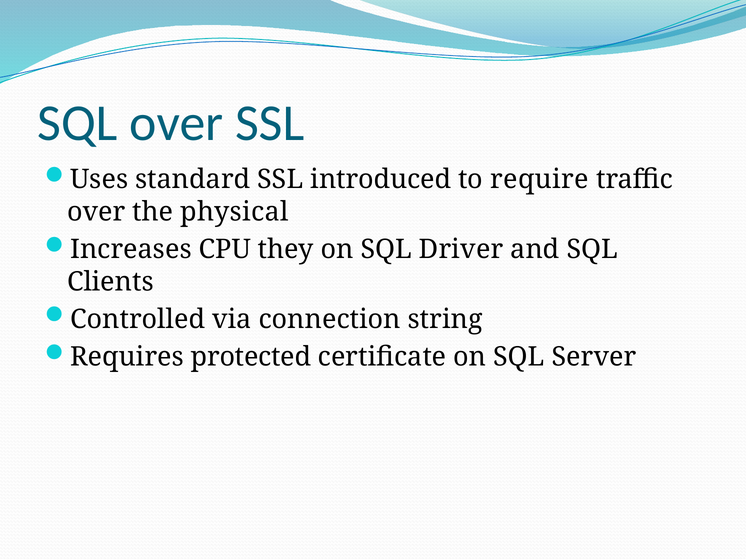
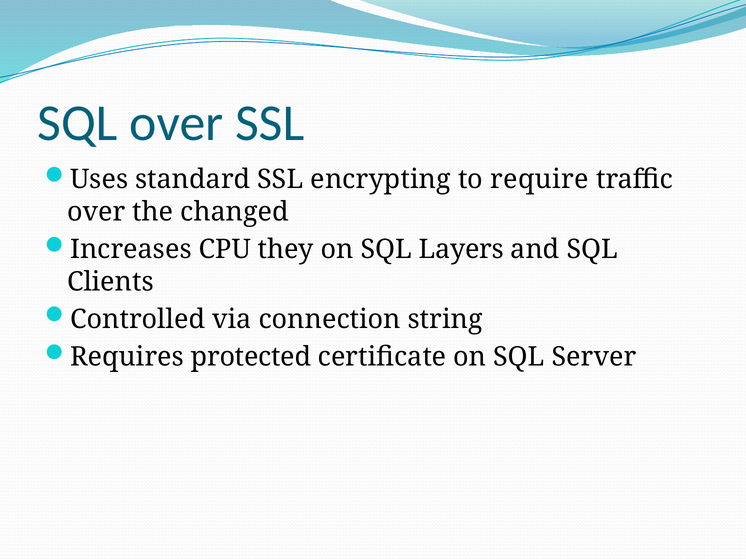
introduced: introduced -> encrypting (381, 180)
physical: physical -> changed (235, 212)
Driver: Driver -> Layers (461, 250)
